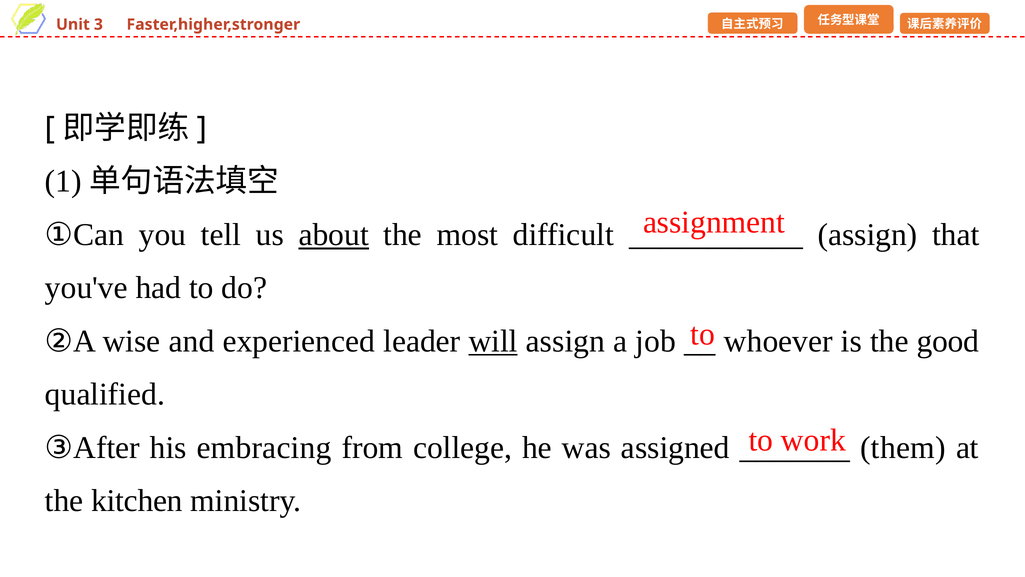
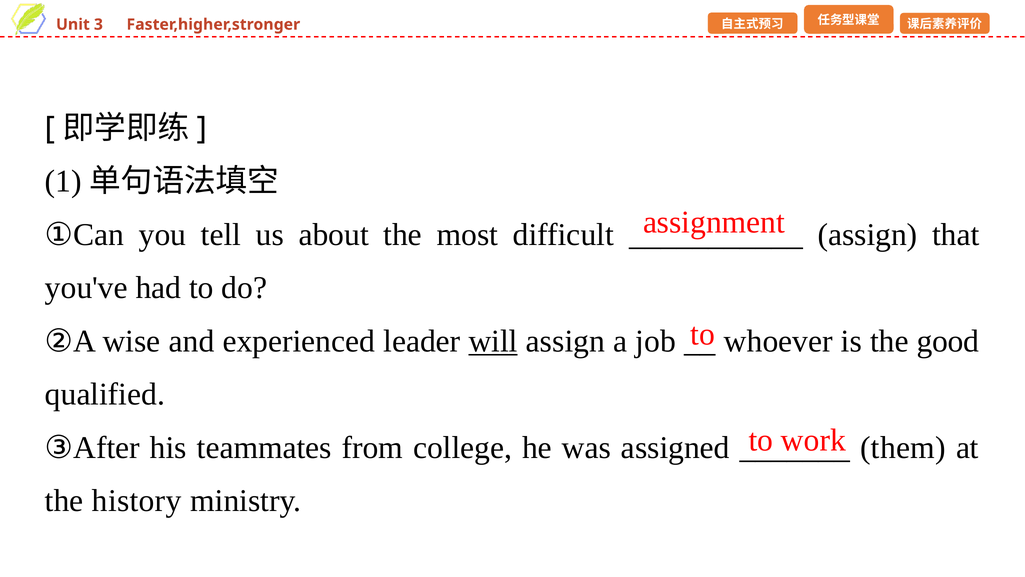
about underline: present -> none (334, 234)
embracing: embracing -> teammates (264, 447)
kitchen: kitchen -> history (137, 500)
